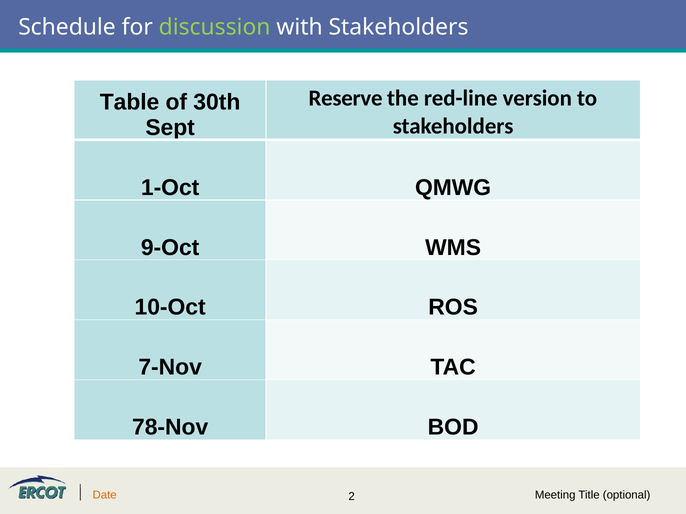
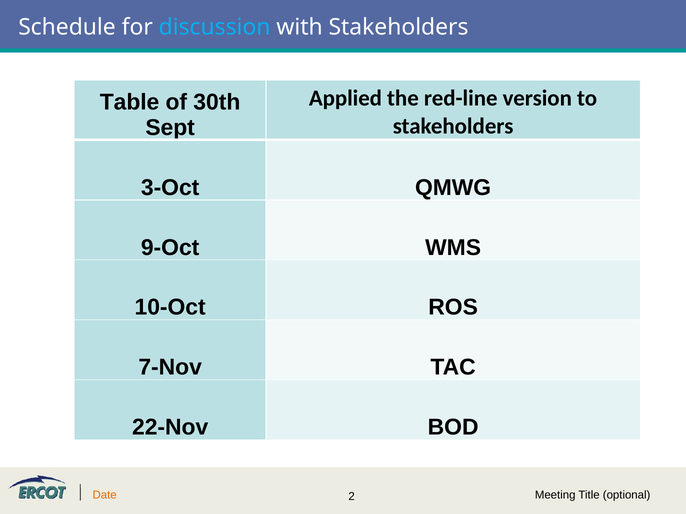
discussion colour: light green -> light blue (215, 27)
Reserve: Reserve -> Applied (345, 98)
1-Oct: 1-Oct -> 3-Oct (170, 188)
78-Nov: 78-Nov -> 22-Nov (170, 428)
